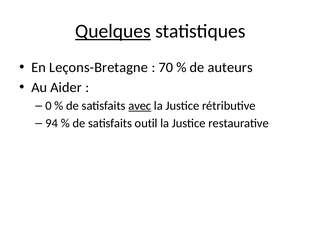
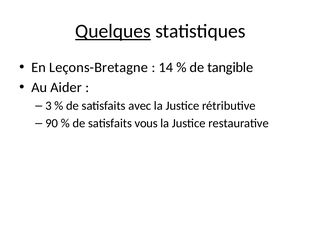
70: 70 -> 14 (166, 67)
auteurs: auteurs -> tangible (230, 67)
0: 0 -> 3 (49, 106)
avec underline: present -> none (140, 106)
94: 94 -> 90 (52, 123)
outil: outil -> vous (146, 123)
